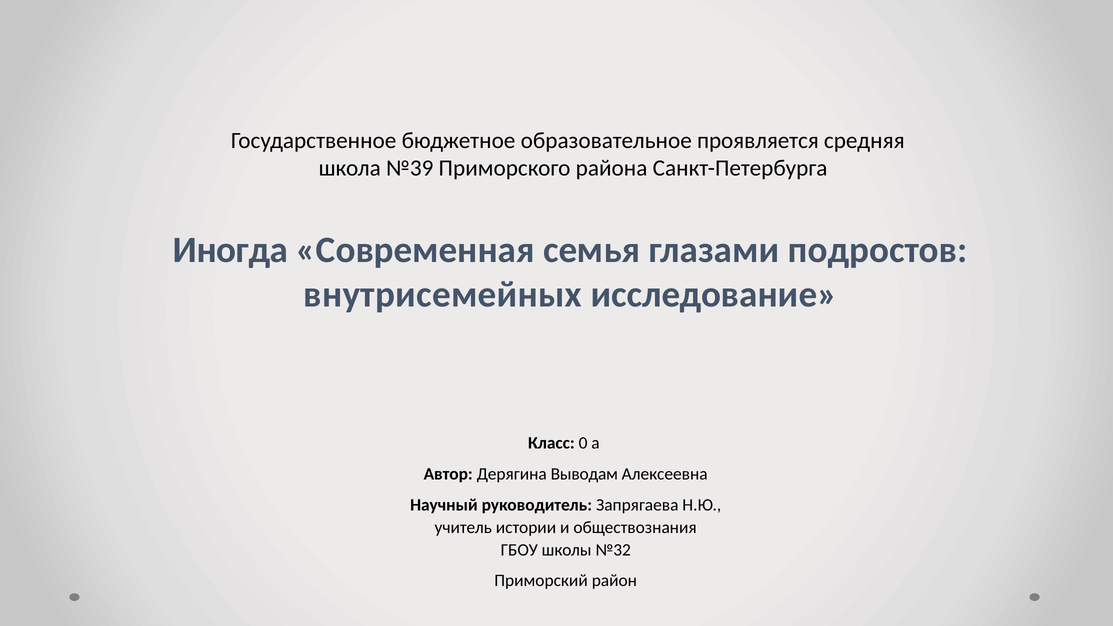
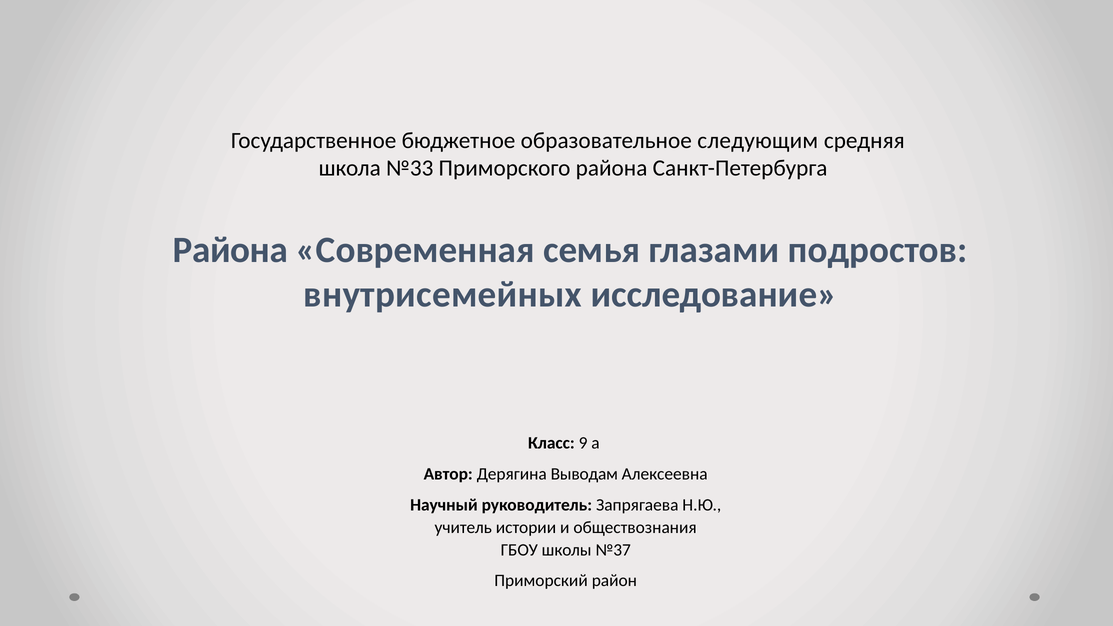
проявляется: проявляется -> следующим (758, 140)
№39: №39 -> №33 (410, 168)
Иногда: Иногда -> Района (230, 250)
0: 0 -> 9 (583, 443)
№32: №32 -> №37 (613, 550)
